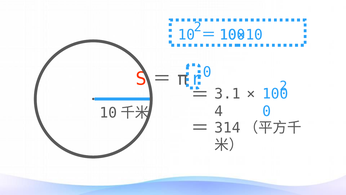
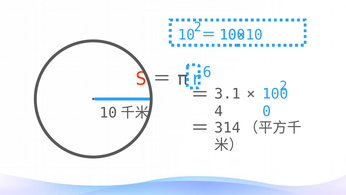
0: 0 -> 6 (207, 72)
